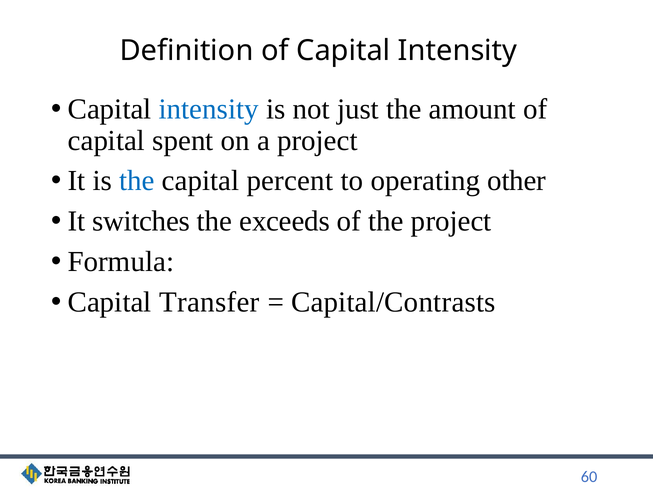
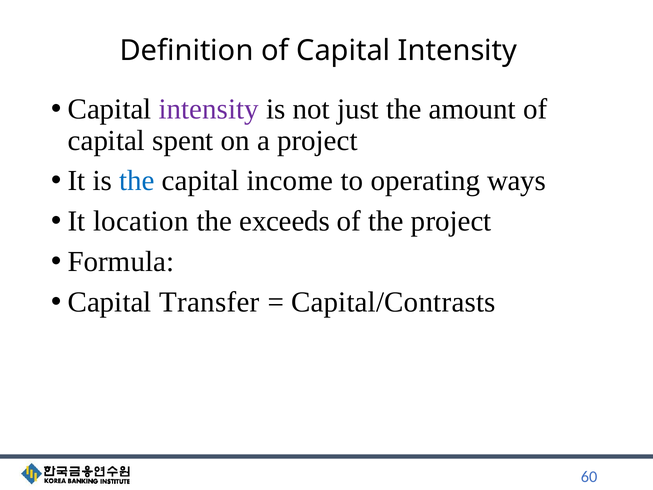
intensity colour: blue -> purple (209, 109)
percent: percent -> income (290, 181)
other: other -> ways (517, 181)
switches: switches -> location (141, 221)
